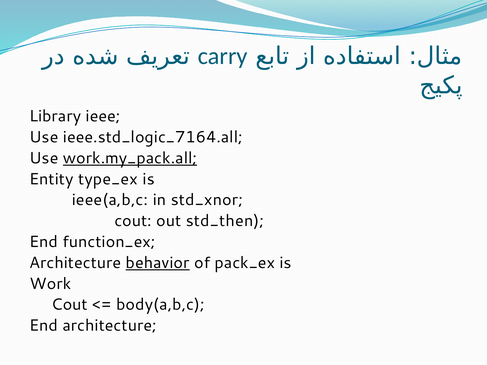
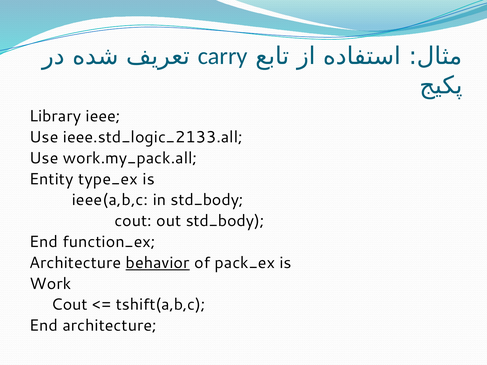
ieee.std_logic_7164.all: ieee.std_logic_7164.all -> ieee.std_logic_2133.all (153, 137)
work.my_pack.all underline: present -> none (130, 158)
in std_xnor: std_xnor -> std_body (207, 200)
out std_then: std_then -> std_body (225, 221)
body(a,b,c: body(a,b,c -> tshift(a,b,c (161, 305)
